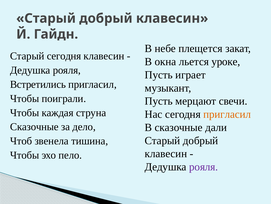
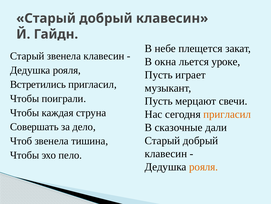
Старый сегодня: сегодня -> звенела (64, 56)
Сказочные: Сказочные -> Совершать (34, 126)
рояля colour: purple -> orange (204, 166)
